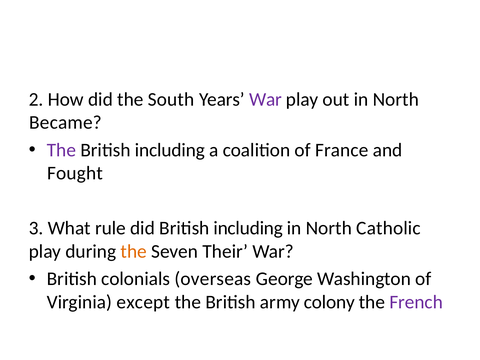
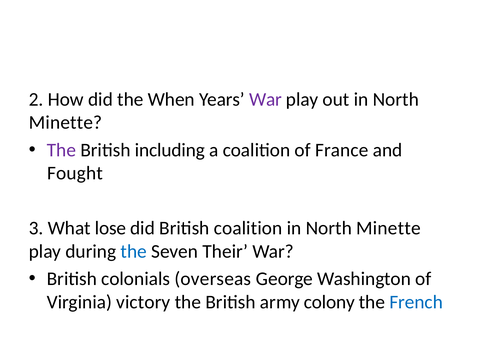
South: South -> When (171, 99)
Became: Became -> Minette (66, 123)
rule: rule -> lose (111, 228)
did British including: including -> coalition (248, 228)
Catholic: Catholic -> Minette (388, 228)
the colour: orange -> blue (134, 251)
except: except -> victory (143, 302)
French colour: purple -> blue (416, 302)
